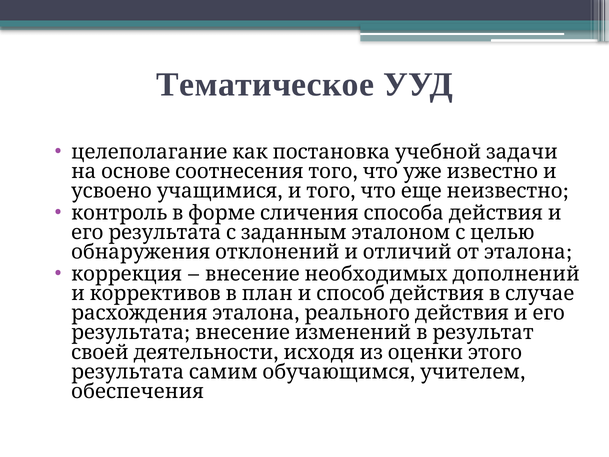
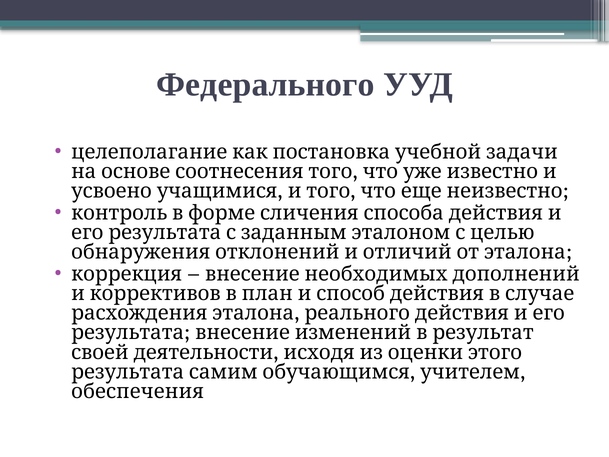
Тематическое: Тематическое -> Федерального (265, 84)
